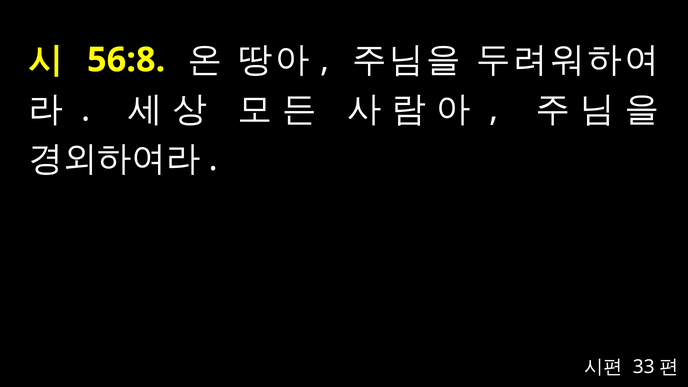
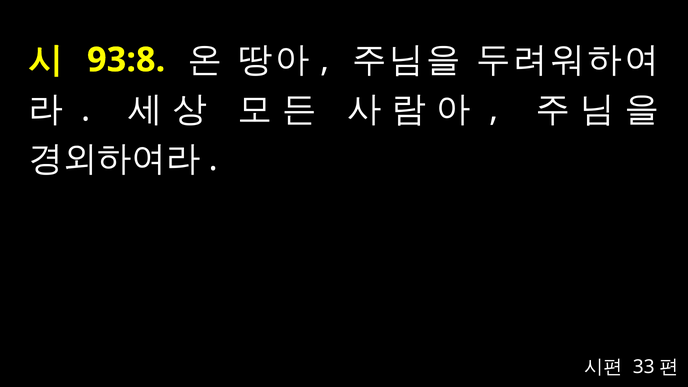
56:8: 56:8 -> 93:8 (126, 60)
